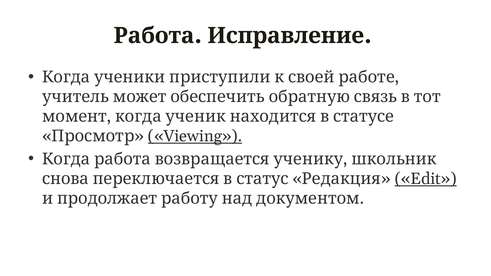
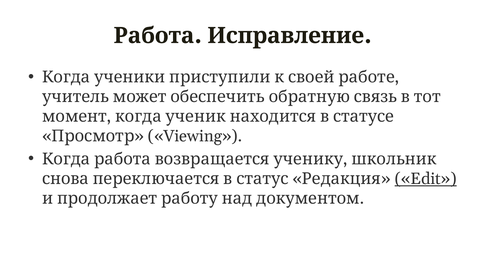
Viewing underline: present -> none (195, 136)
